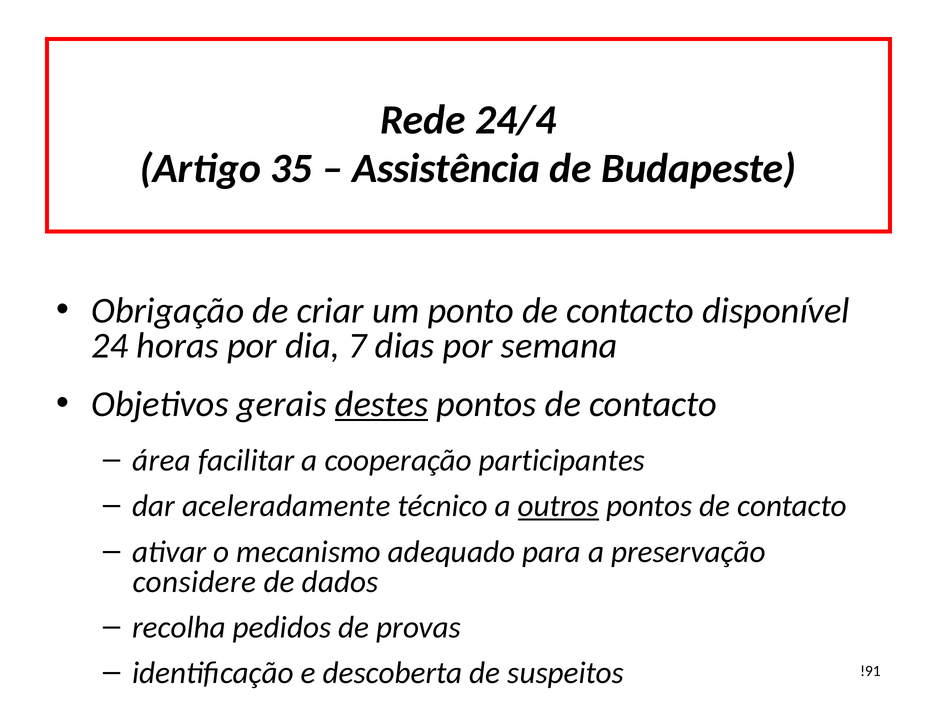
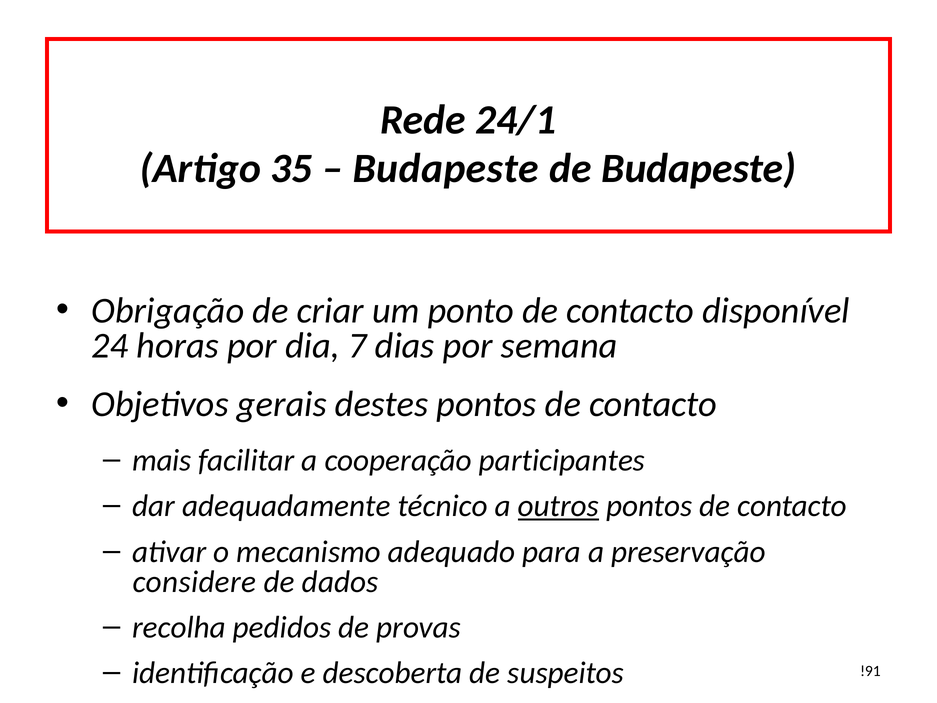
24/4: 24/4 -> 24/1 (516, 120)
Assistência: Assistência -> Budapeste (446, 168)
destes underline: present -> none (382, 404)
área: área -> mais (162, 460)
aceleradamente: aceleradamente -> adequadamente (286, 506)
